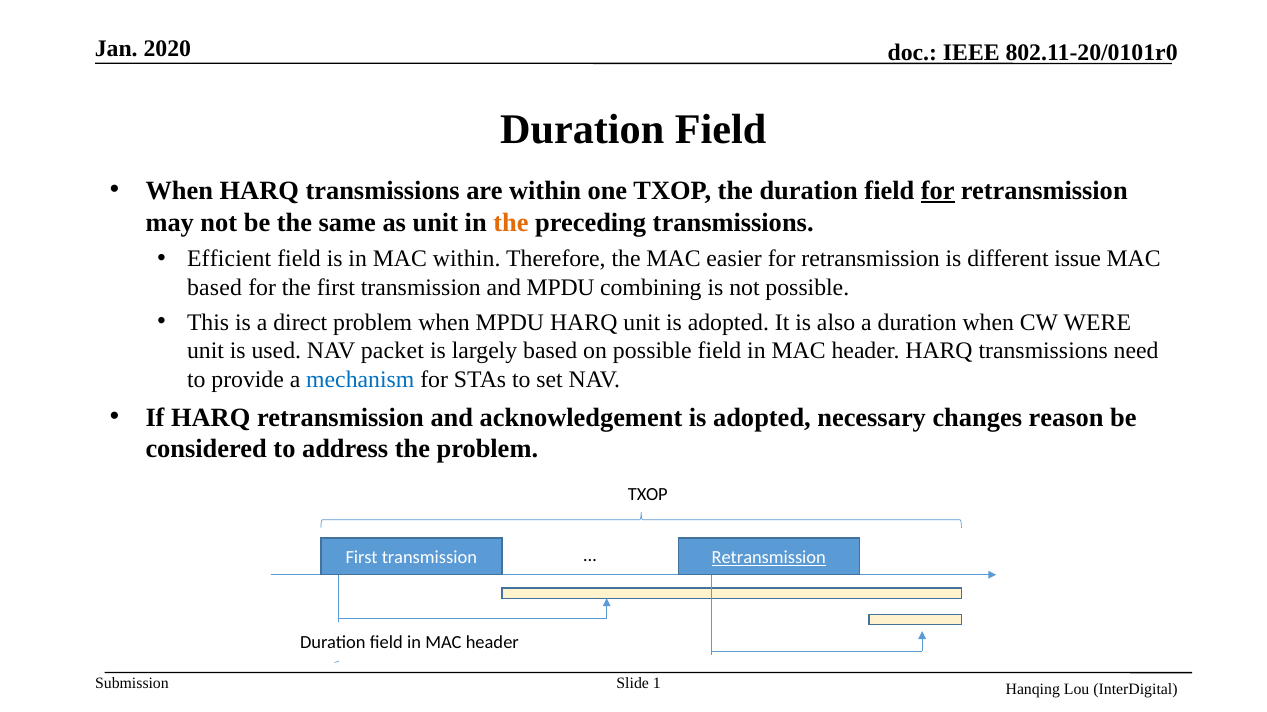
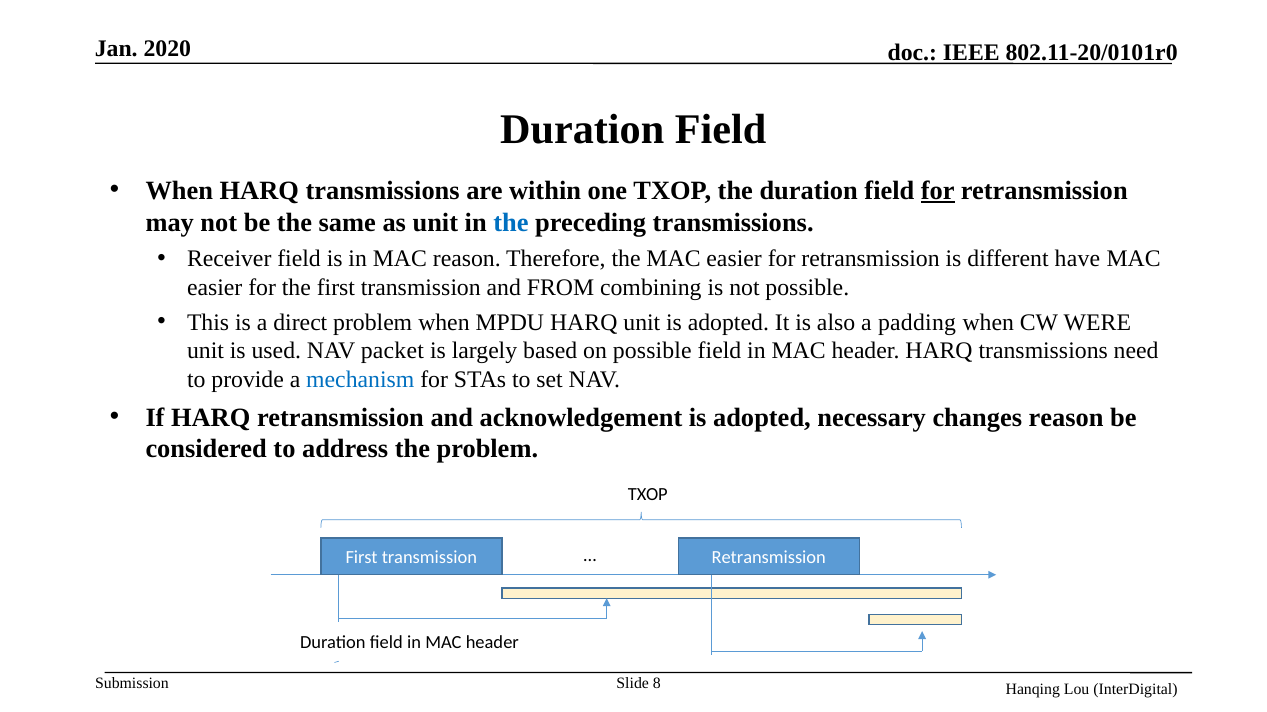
the colour: orange -> blue (511, 223)
Efficient: Efficient -> Receiver (229, 259)
MAC within: within -> reason (467, 259)
issue: issue -> have (1077, 259)
based: based -> easier (215, 288)
and MPDU: MPDU -> FROM (561, 288)
a duration: duration -> padding (917, 323)
Retransmission underline: present -> none (769, 558)
1: 1 -> 8 (657, 684)
